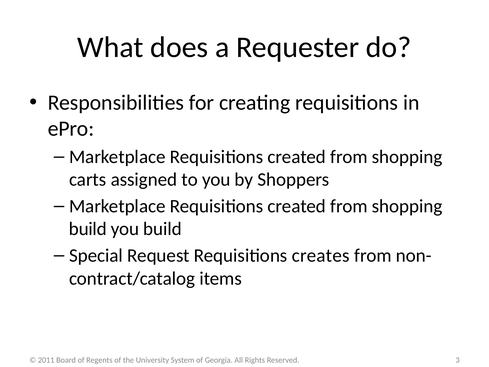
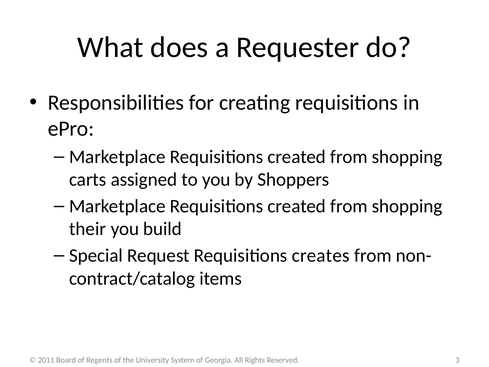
build: build -> their (88, 229)
